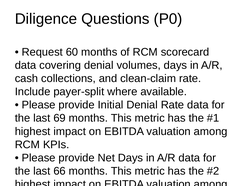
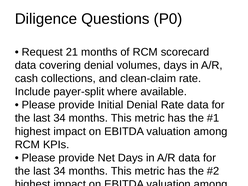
60: 60 -> 21 (72, 52)
69: 69 -> 34 (60, 118)
66: 66 -> 34 (60, 171)
